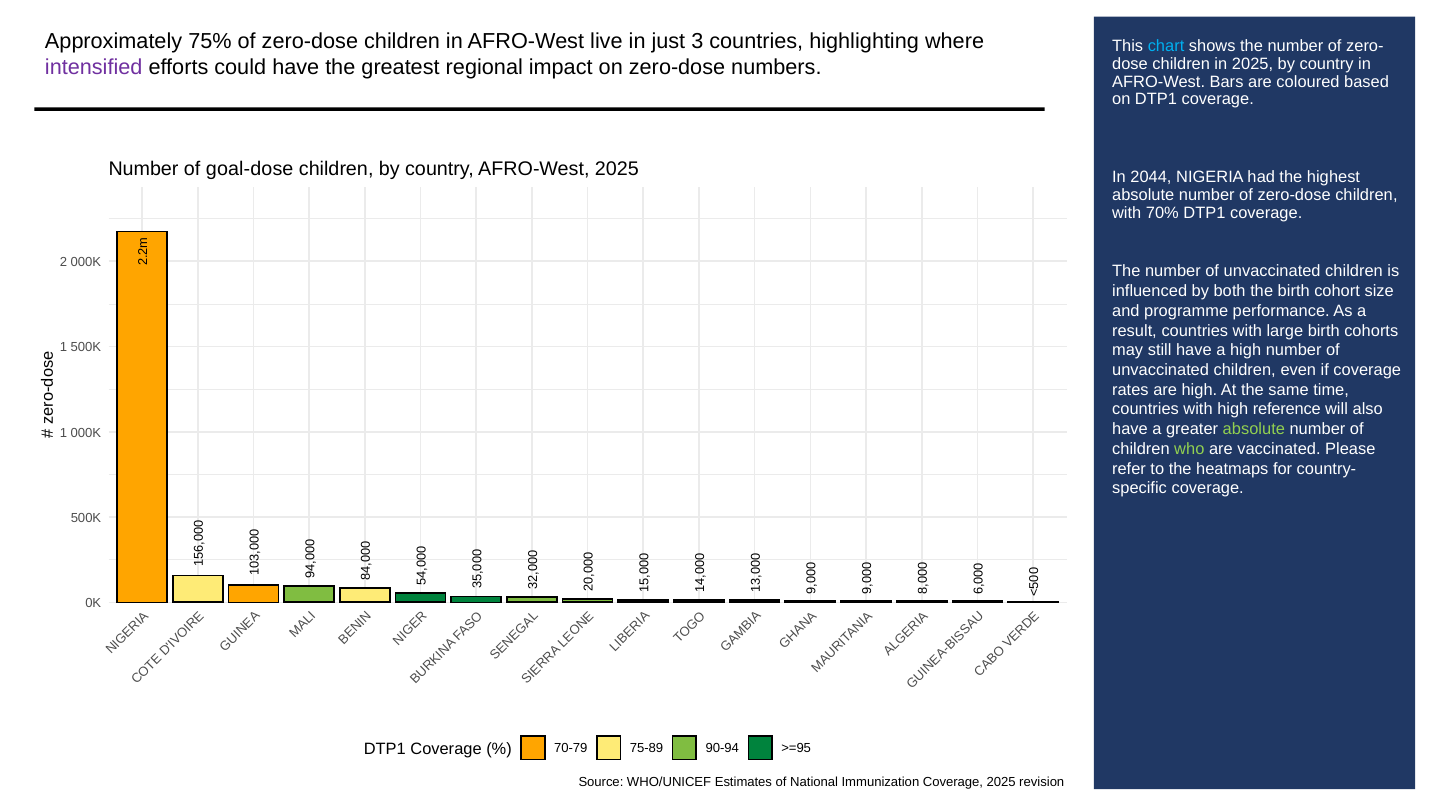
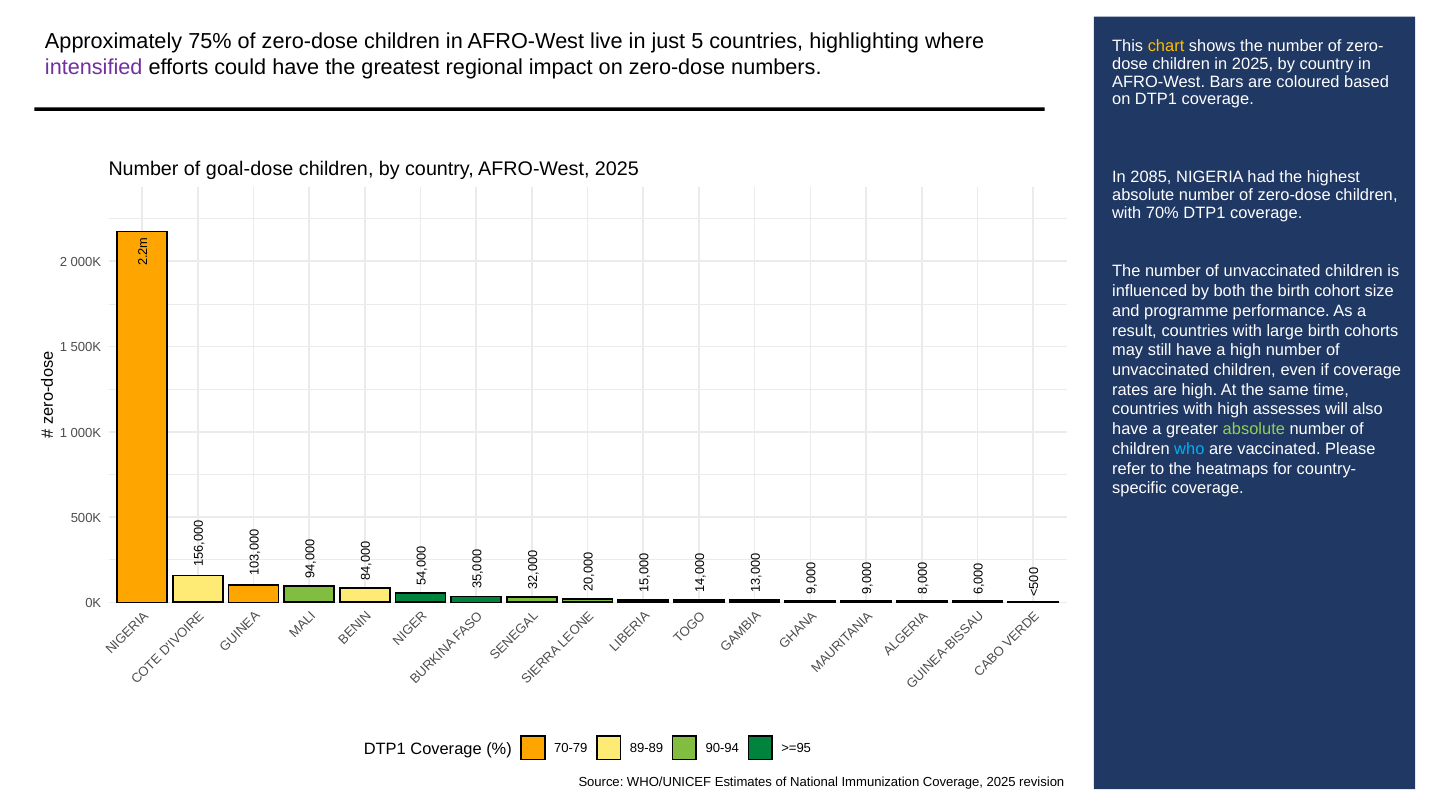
just 3: 3 -> 5 (697, 41)
chart colour: light blue -> yellow (1166, 46)
2044: 2044 -> 2085 (1151, 177)
reference: reference -> assesses (1287, 410)
who colour: light green -> light blue (1189, 449)
75-89: 75-89 -> 89-89 (647, 749)
